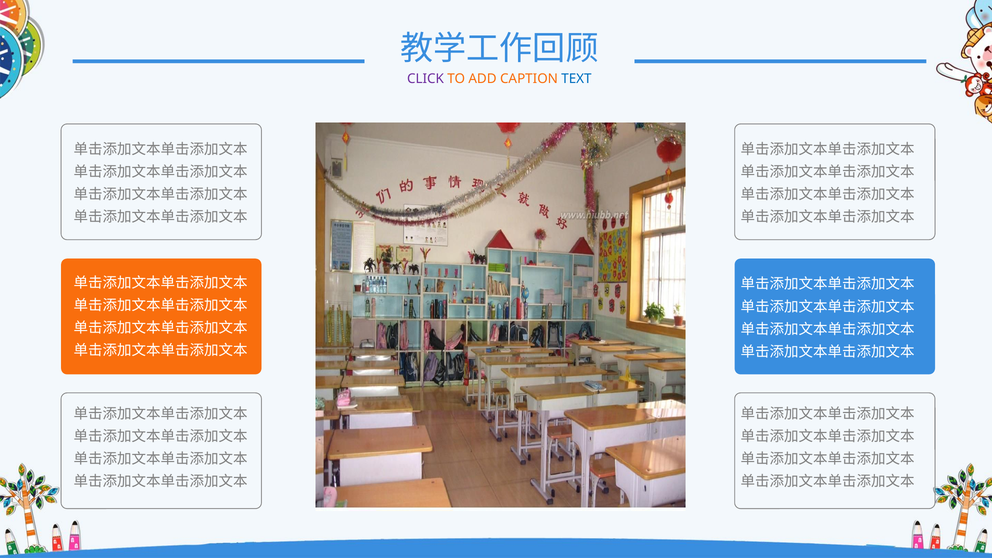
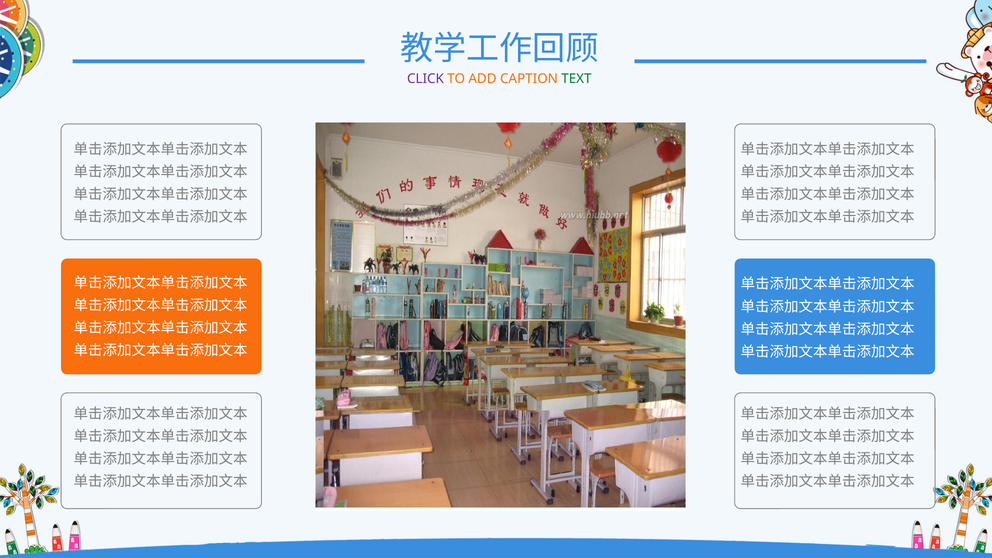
TEXT colour: blue -> green (576, 79)
